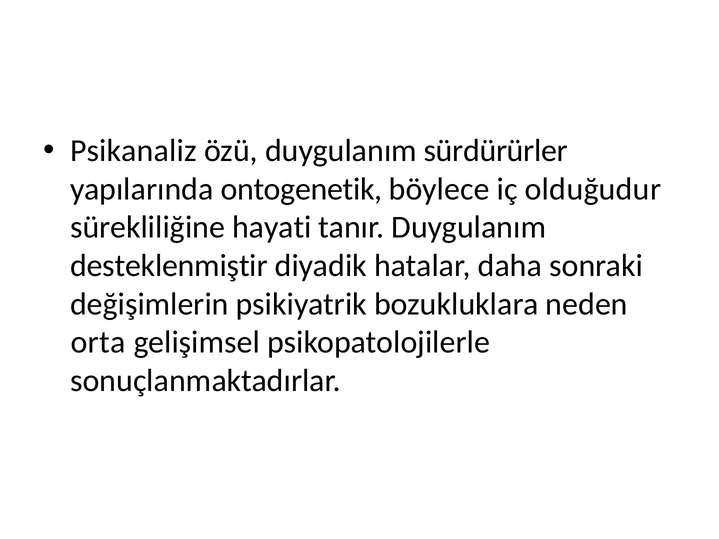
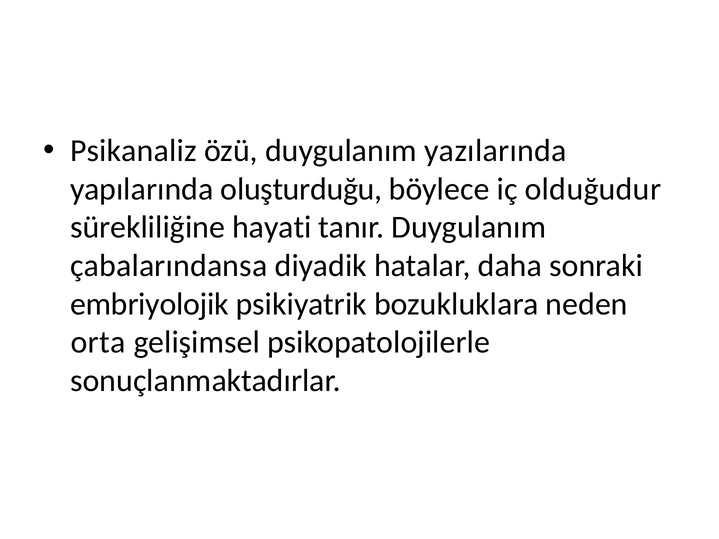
sürdürürler: sürdürürler -> yazılarında (495, 151)
ontogenetik: ontogenetik -> oluşturduğu (301, 189)
desteklenmiştir: desteklenmiştir -> çabalarındansa (169, 266)
değişimlerin: değişimlerin -> embriyolojik (149, 304)
